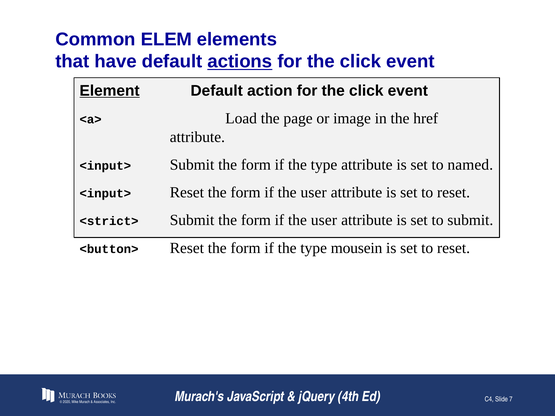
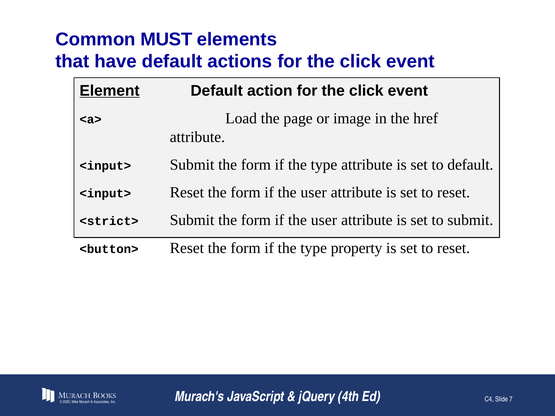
ELEM: ELEM -> MUST (166, 39)
actions underline: present -> none (240, 62)
to named: named -> default (470, 165)
mousein: mousein -> property (357, 248)
